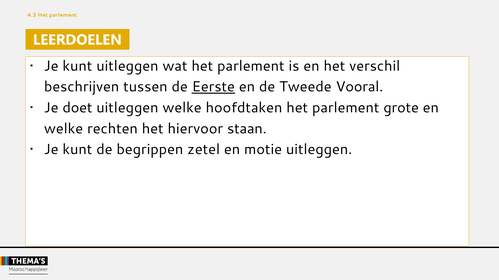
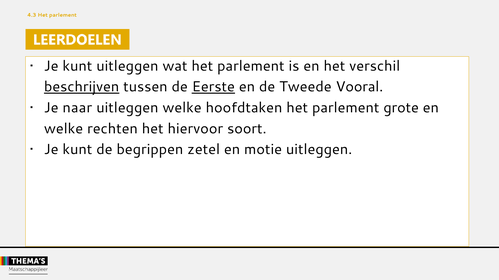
beschrijven underline: none -> present (82, 87)
doet: doet -> naar (77, 108)
staan: staan -> soort (247, 129)
